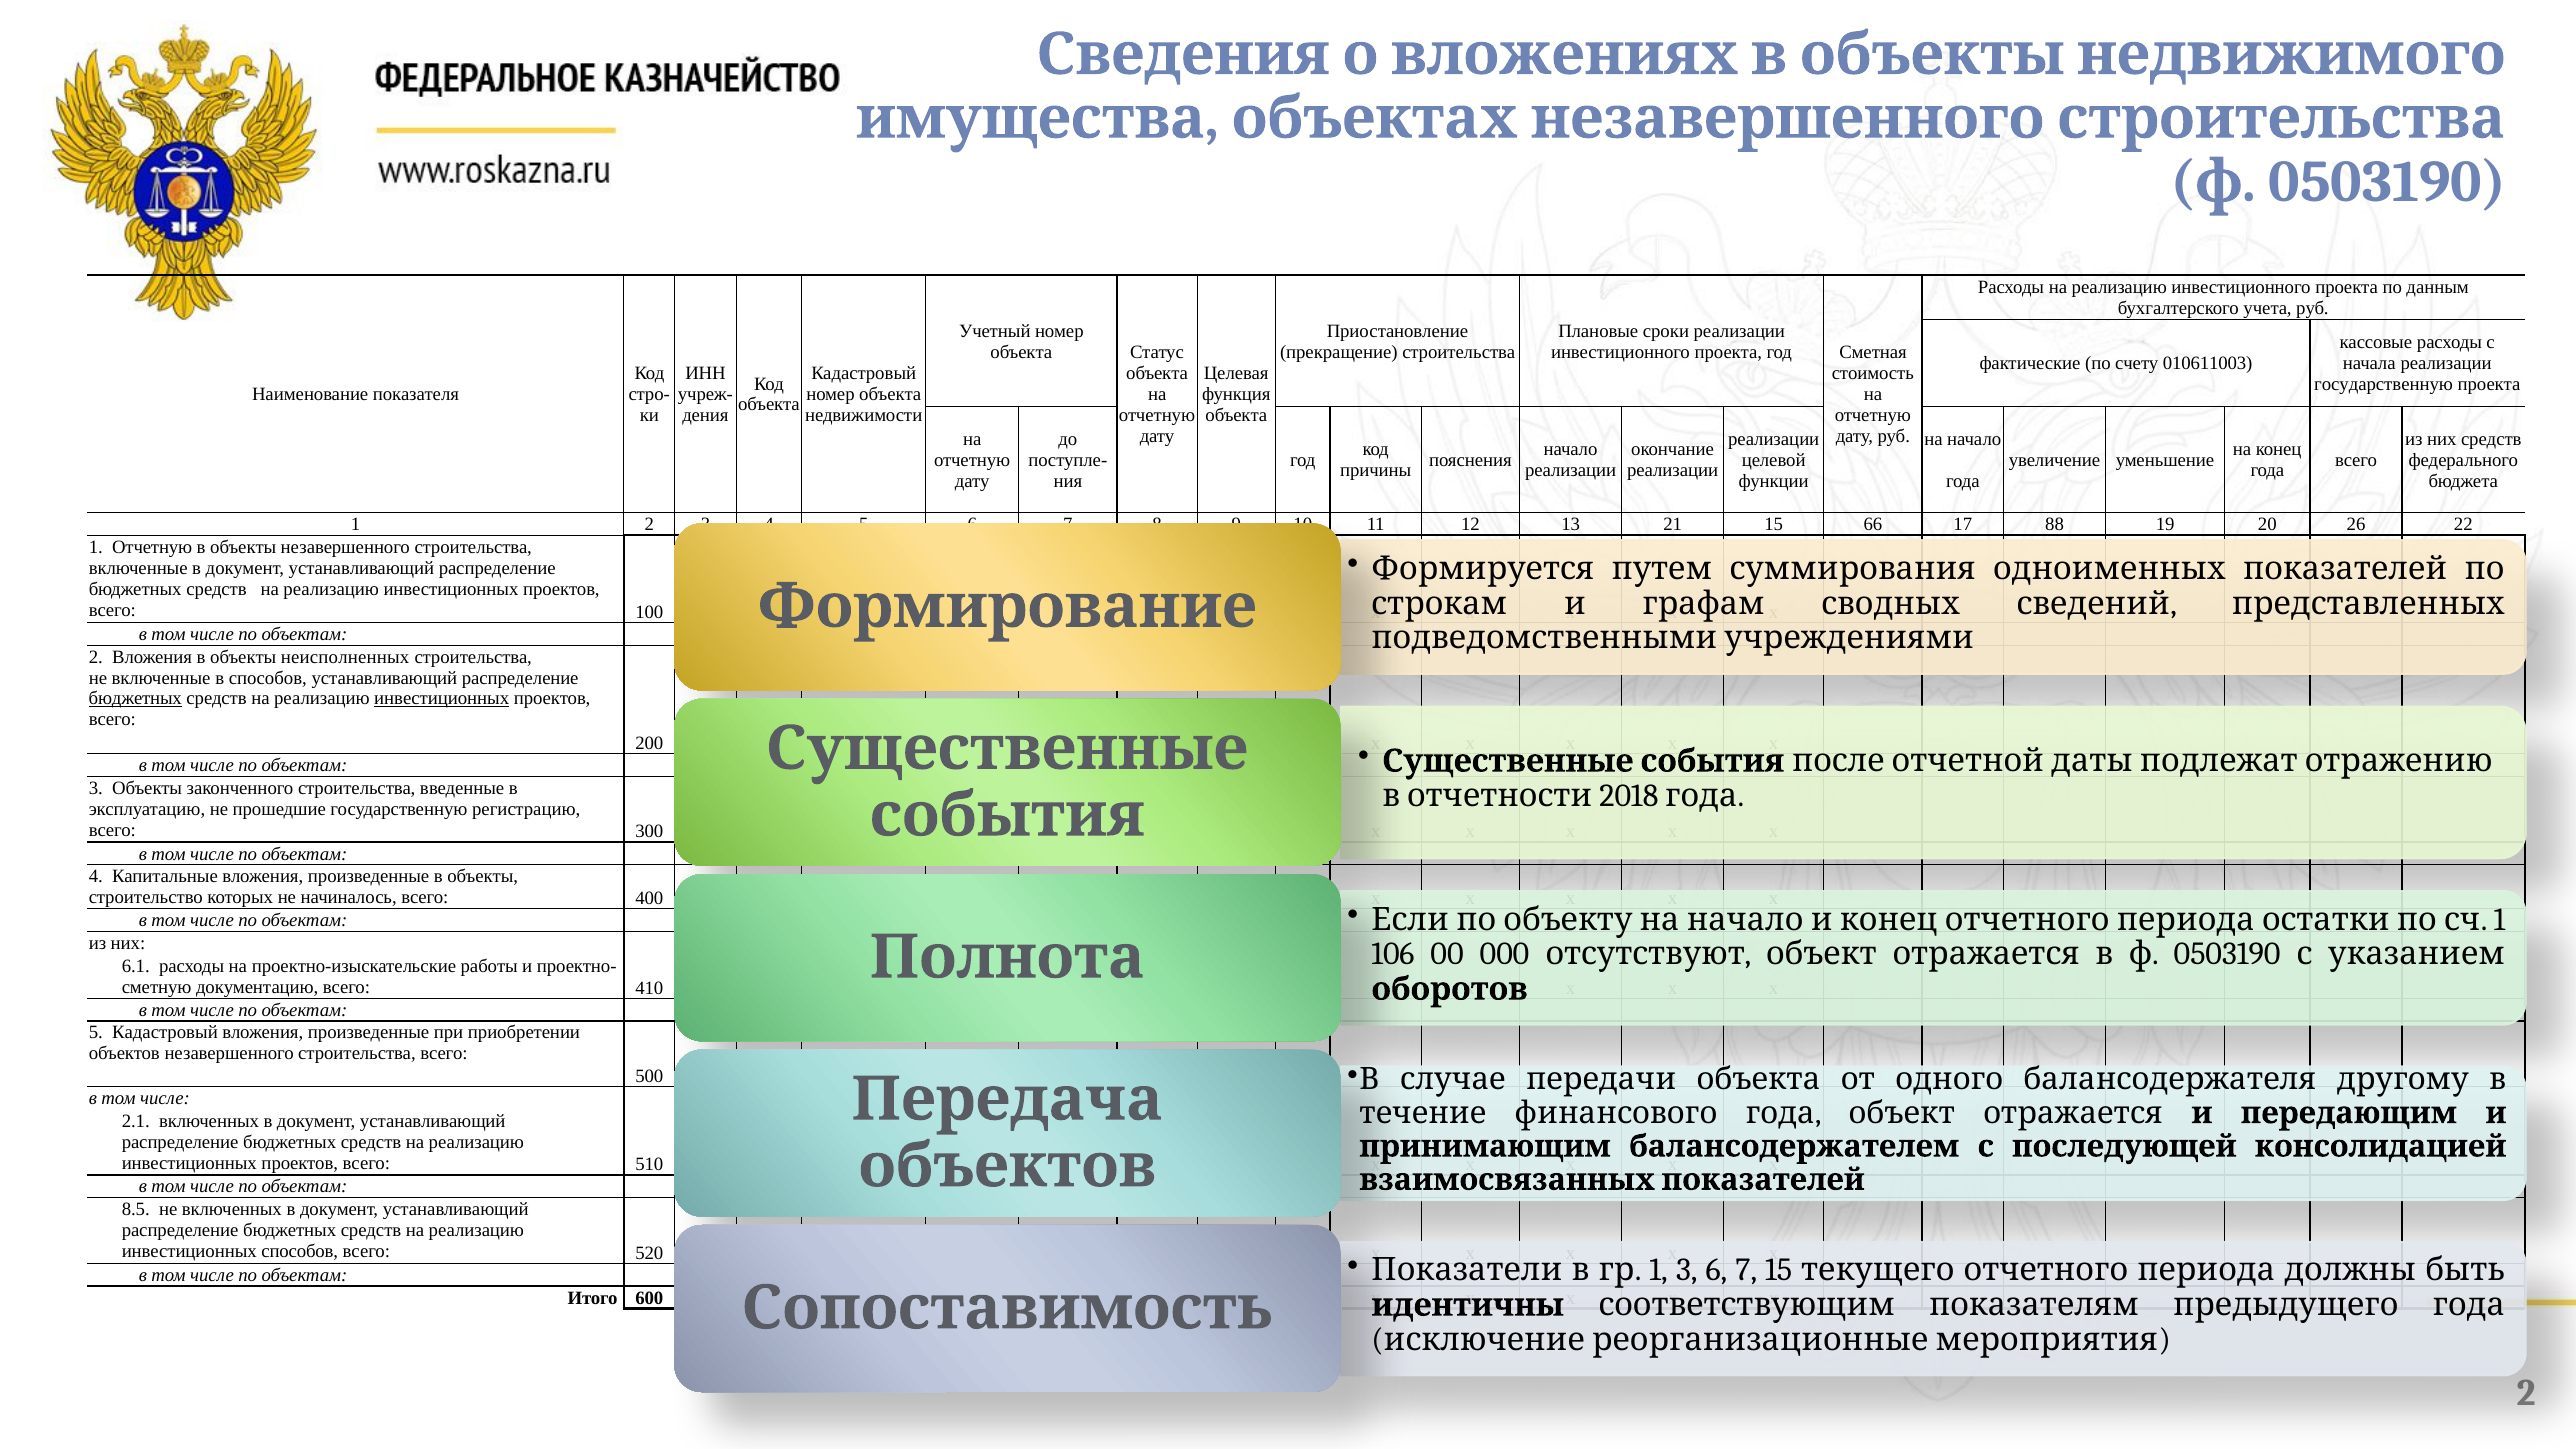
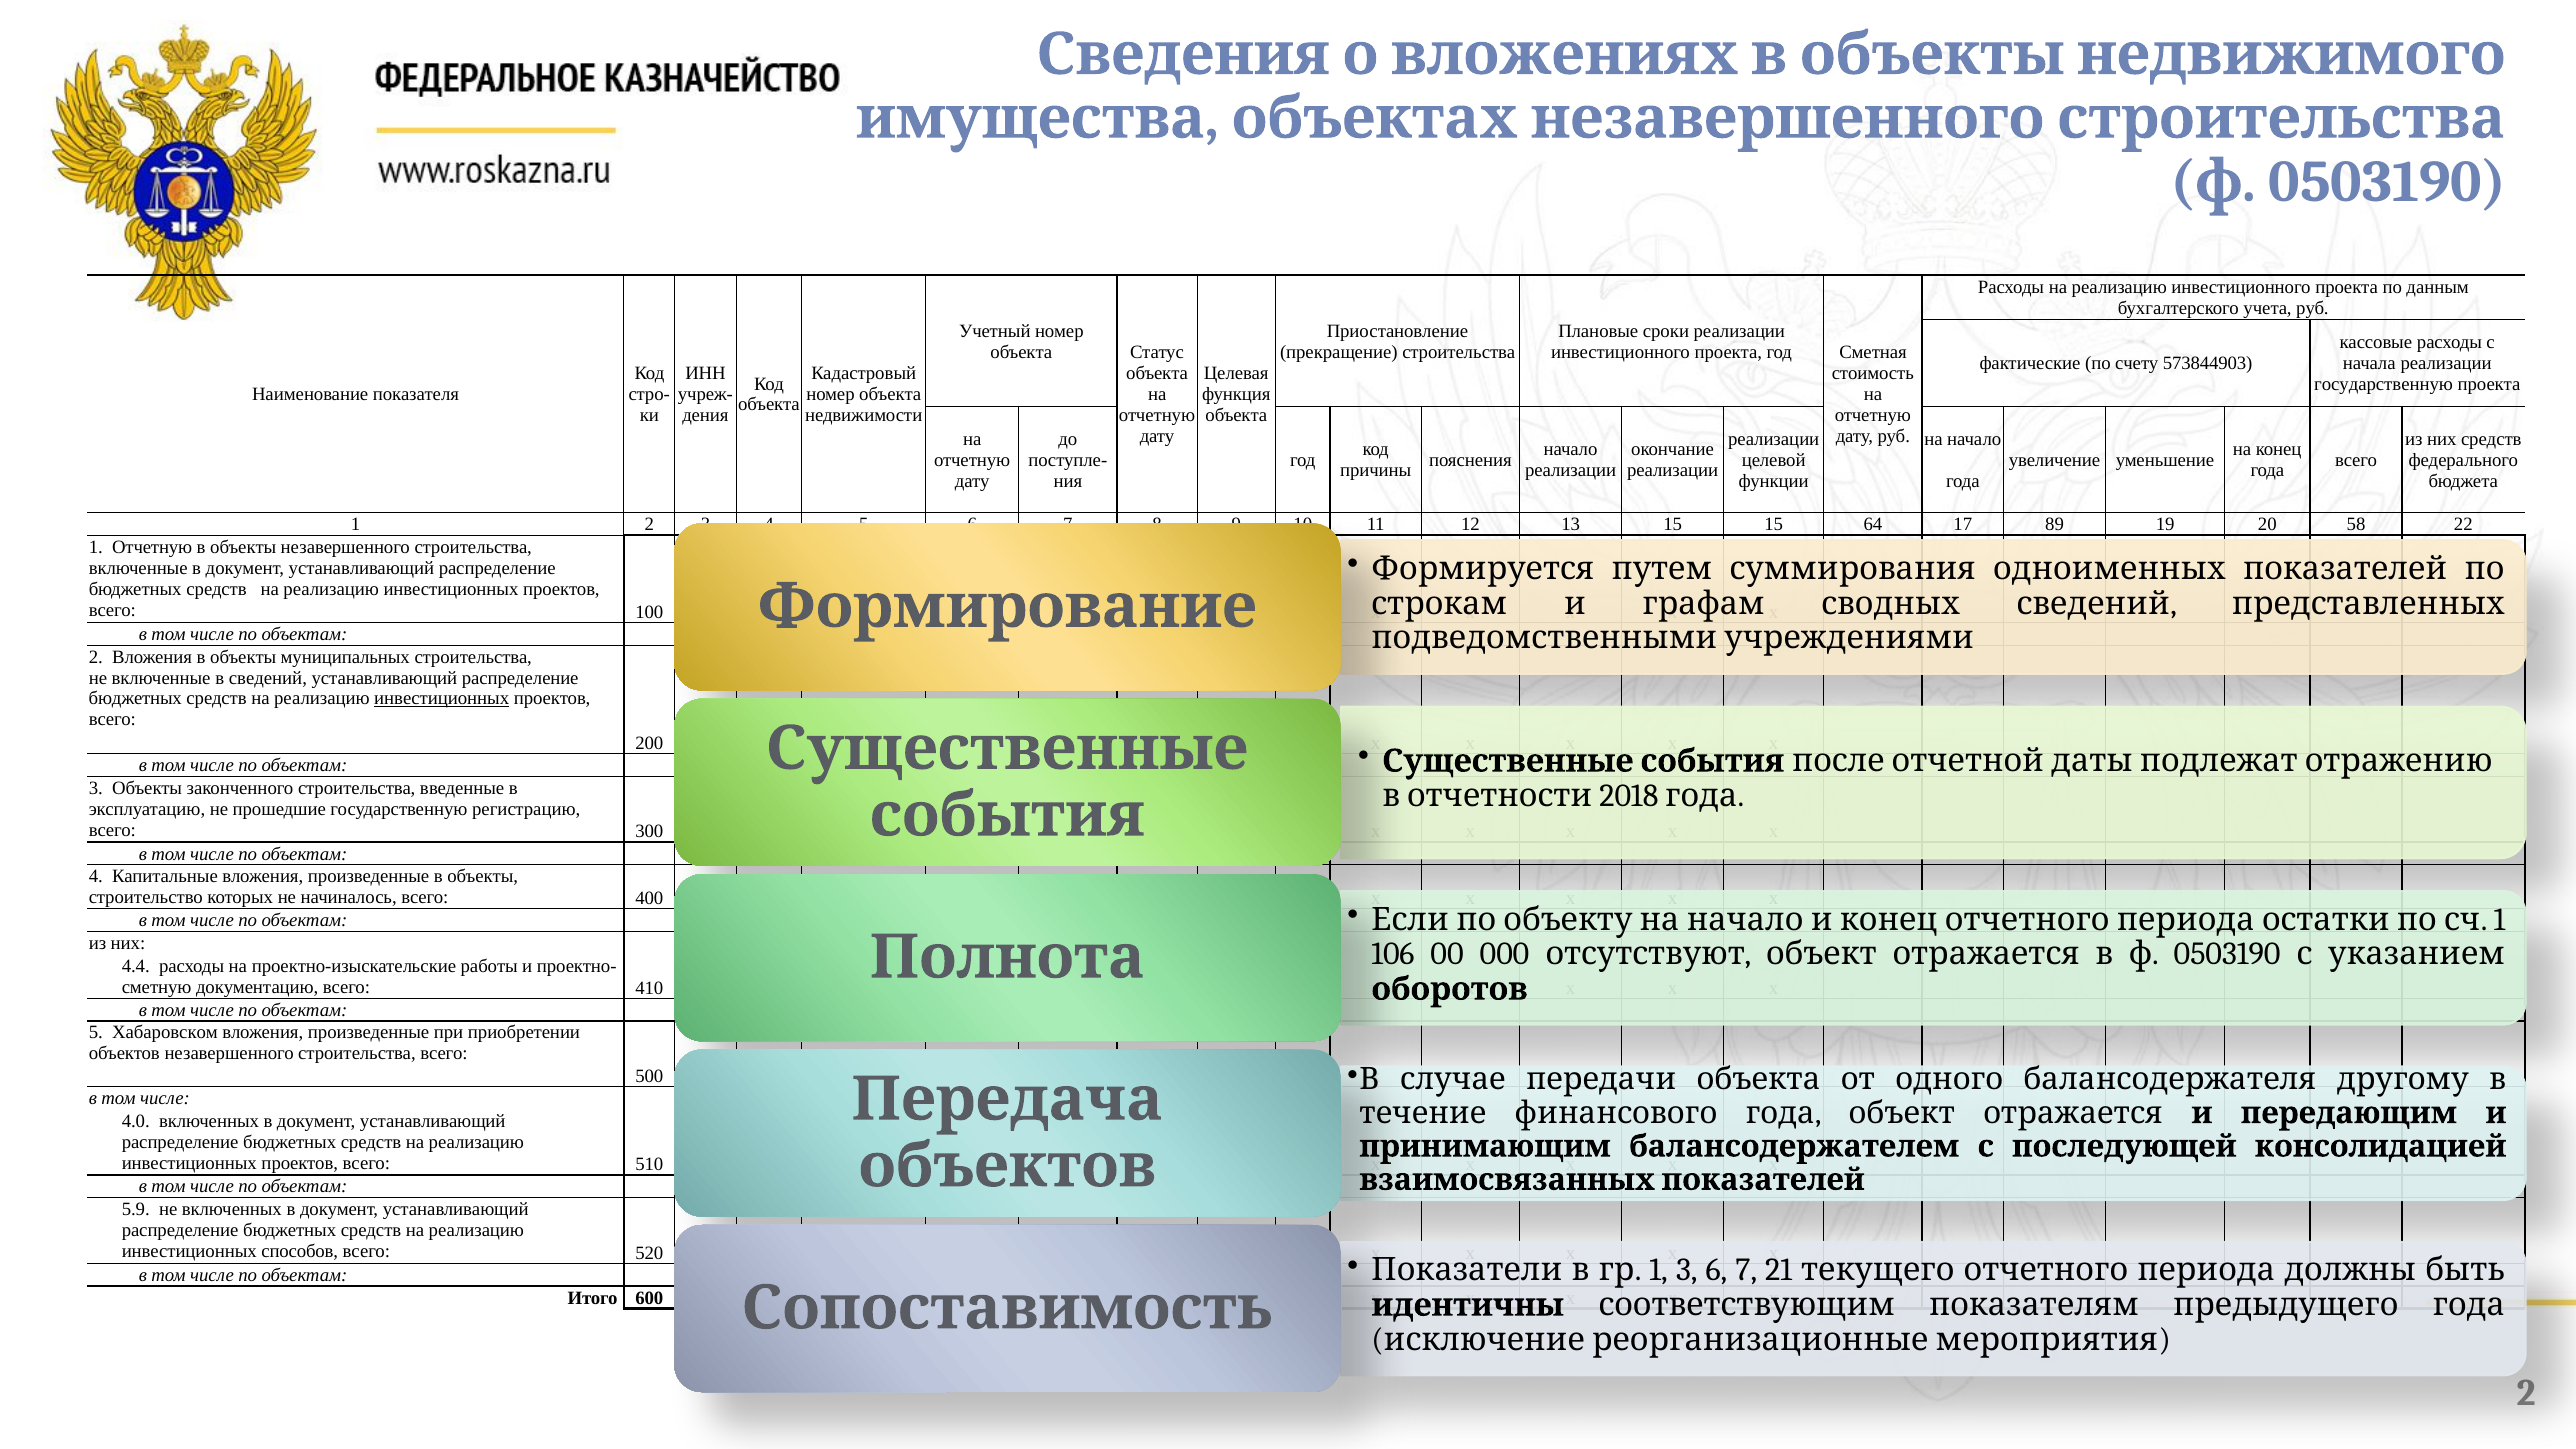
010611003: 010611003 -> 573844903 (2208, 363)
13 21: 21 -> 15 (1673, 524)
66: 66 -> 64 (1873, 524)
88: 88 -> 89 (2055, 524)
26: 26 -> 58 (2356, 524)
неисполненных: неисполненных -> муниципальных (345, 657)
в способов: способов -> сведений (268, 678)
бюджетных underline: present -> none (135, 699)
6.1: 6.1 -> 4.4 (136, 966)
5 Кадастровый: Кадастровый -> Хабаровском (165, 1033)
2.1: 2.1 -> 4.0 (136, 1121)
8.5: 8.5 -> 5.9 (136, 1209)
7 15: 15 -> 21 (1779, 1270)
